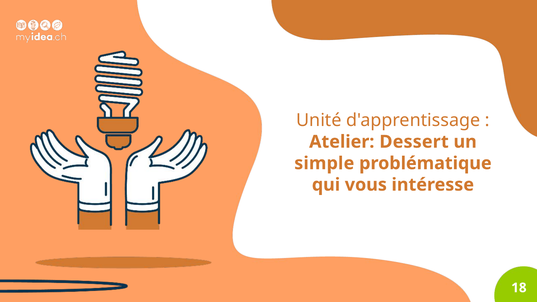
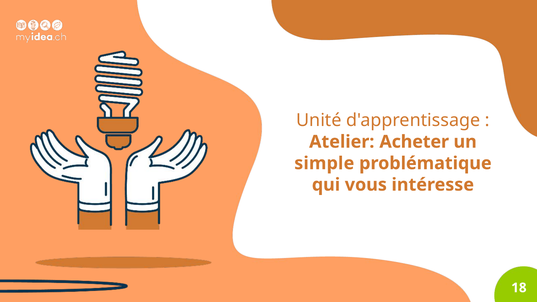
Dessert: Dessert -> Acheter (414, 142)
